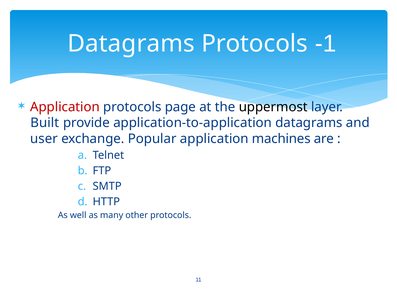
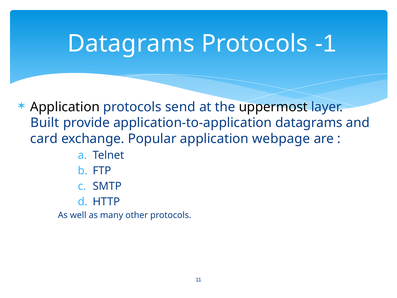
Application colour: red -> black (65, 107)
page: page -> send (180, 107)
user: user -> card (44, 139)
machines: machines -> webpage (281, 139)
